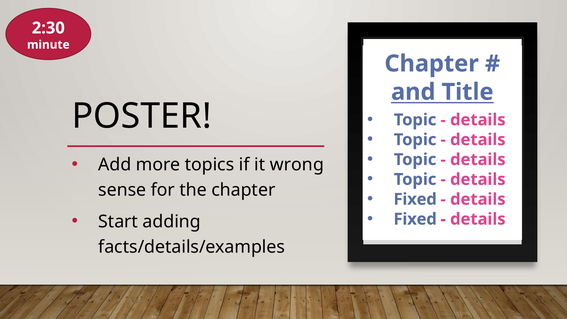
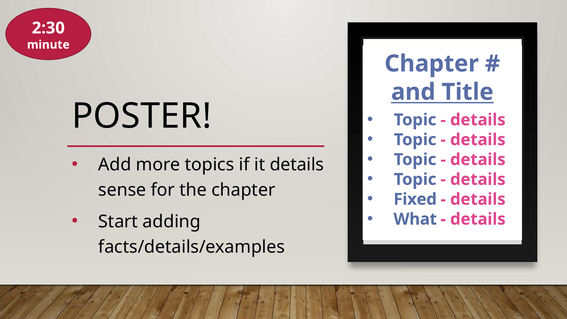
it wrong: wrong -> details (297, 165)
Fixed: Fixed -> What (415, 219)
